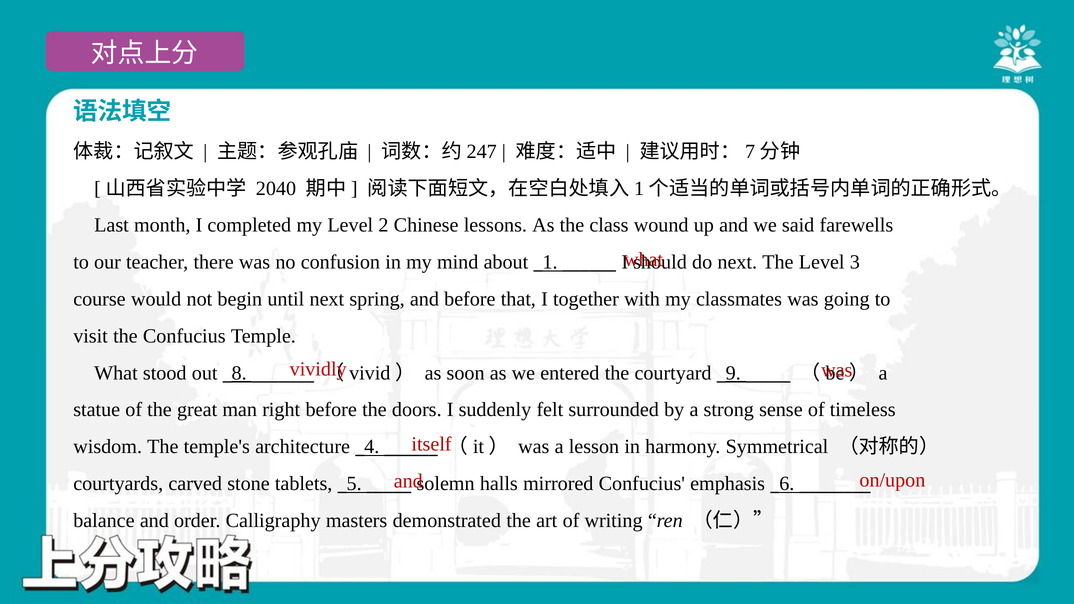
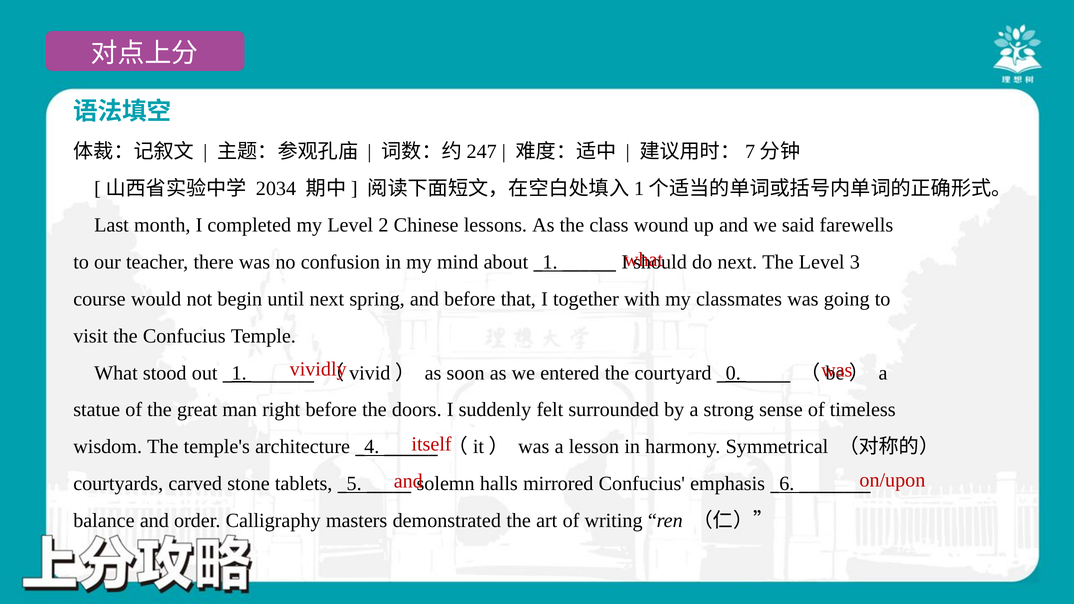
2040: 2040 -> 2034 (276, 188)
8: 8 -> 1 (239, 373)
9: 9 -> 0 (733, 373)
